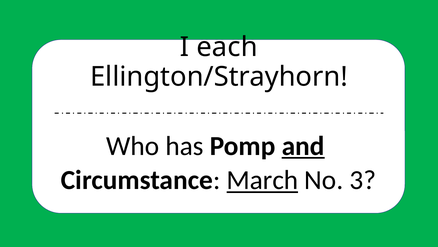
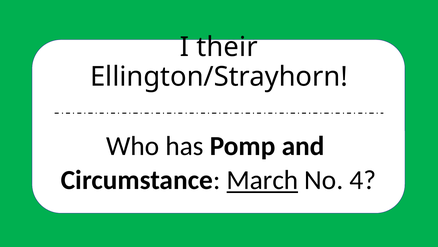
each: each -> their (227, 47)
and underline: present -> none (303, 146)
3: 3 -> 4 (363, 180)
